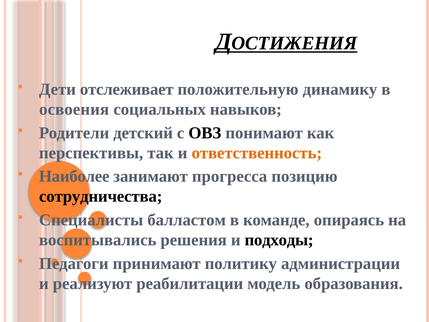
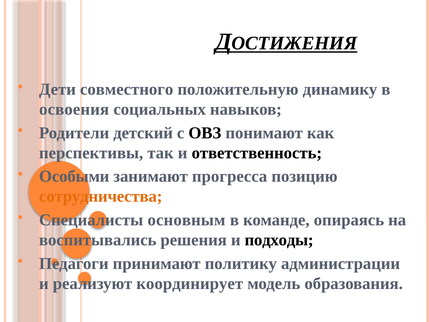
отслеживает: отслеживает -> совместного (127, 89)
ответственность colour: orange -> black (257, 153)
Наиболее: Наиболее -> Особыми (74, 176)
сотрудничества colour: black -> orange (101, 196)
балластом: балластом -> основным (187, 220)
реабилитации: реабилитации -> координирует (190, 283)
